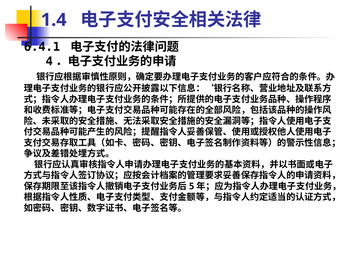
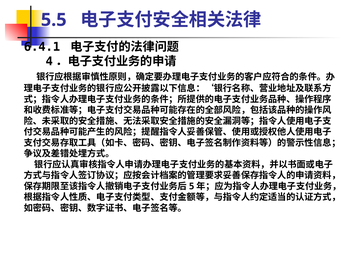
1.4: 1.4 -> 5.5 (54, 20)
